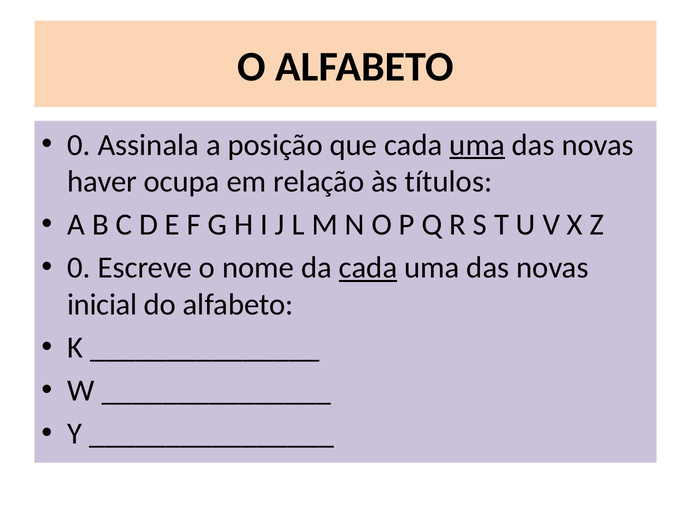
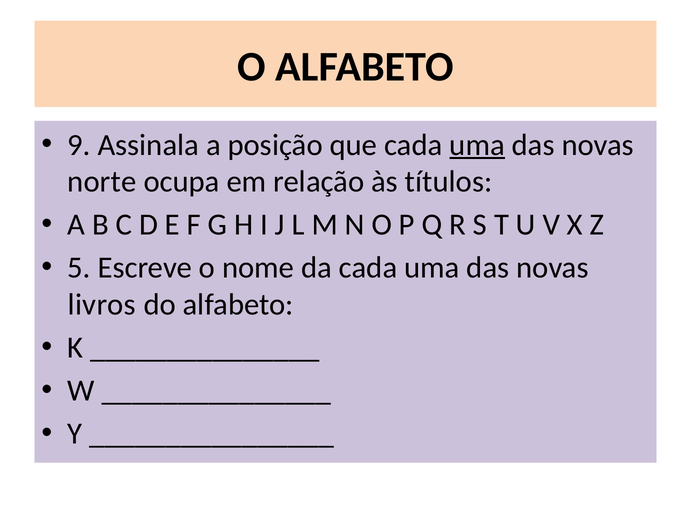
0: 0 -> 9 (79, 145)
haver: haver -> norte (102, 182)
0: 0 -> 5 (79, 268)
cada underline: present -> none (368, 268)
inicial: inicial -> livros (102, 305)
